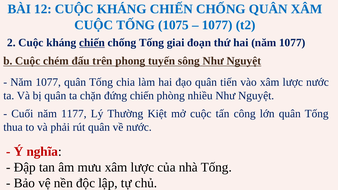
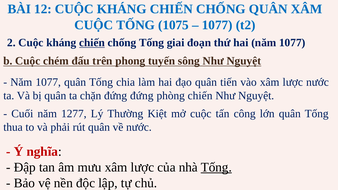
đứng chiến: chiến -> đứng (142, 96)
phòng nhiều: nhiều -> chiến (200, 96)
1177: 1177 -> 1277 (74, 114)
Tống underline: none -> present (216, 167)
